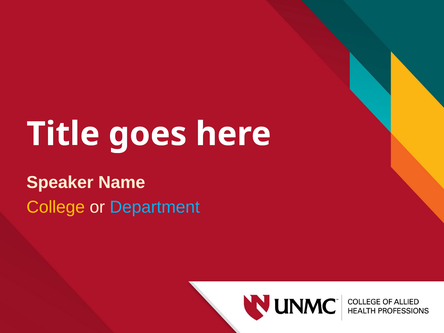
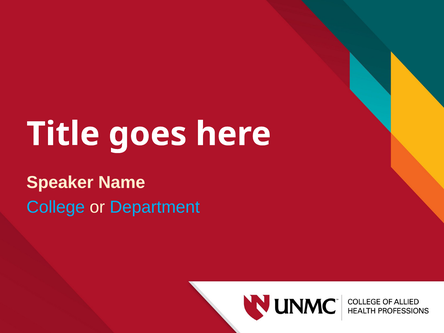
College colour: yellow -> light blue (56, 207)
